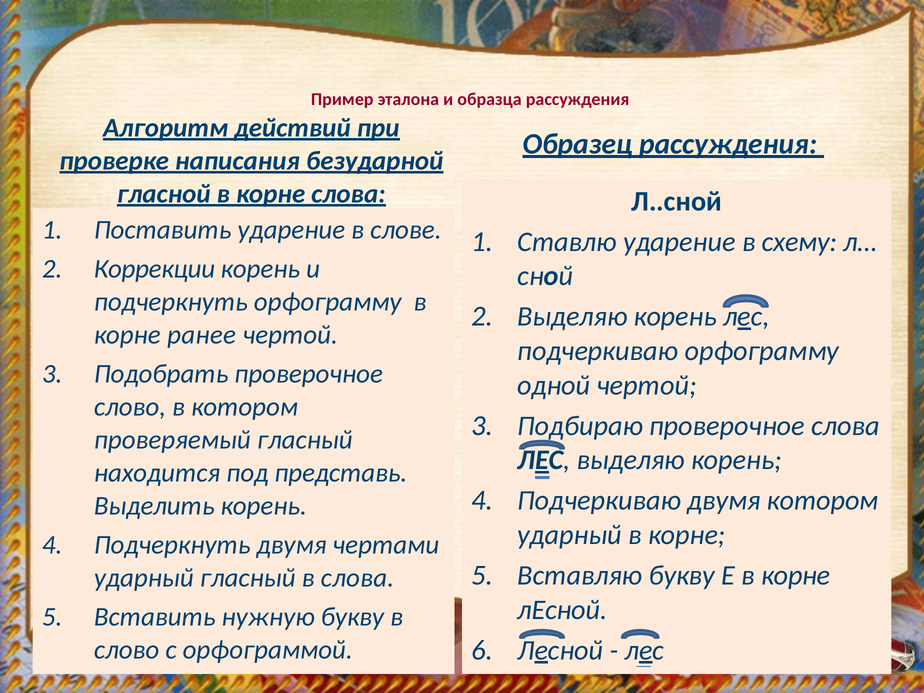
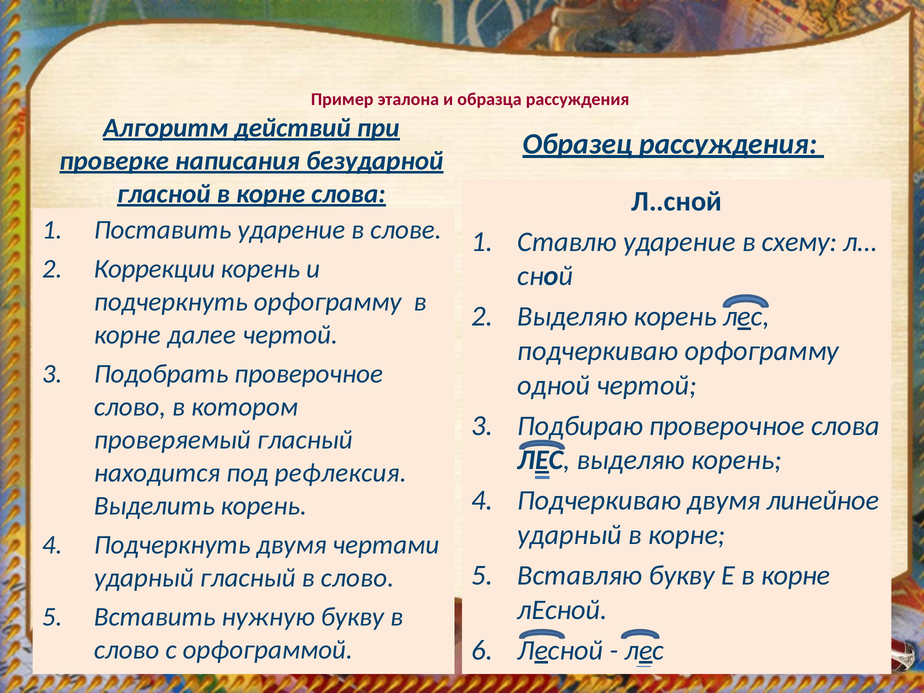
ранее: ранее -> далее (202, 335)
представь: представь -> рефлексия (341, 473)
двумя котором: котором -> линейное (823, 501)
гласный в слова: слова -> слово (357, 578)
